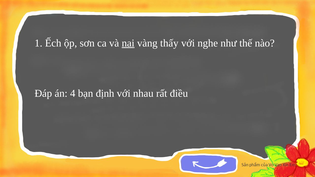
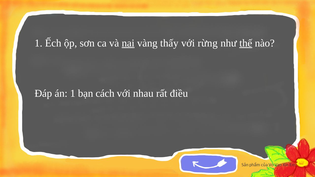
nghe: nghe -> rừng (208, 43)
thế underline: none -> present (246, 43)
án 4: 4 -> 1 (73, 93)
định: định -> cách (105, 93)
